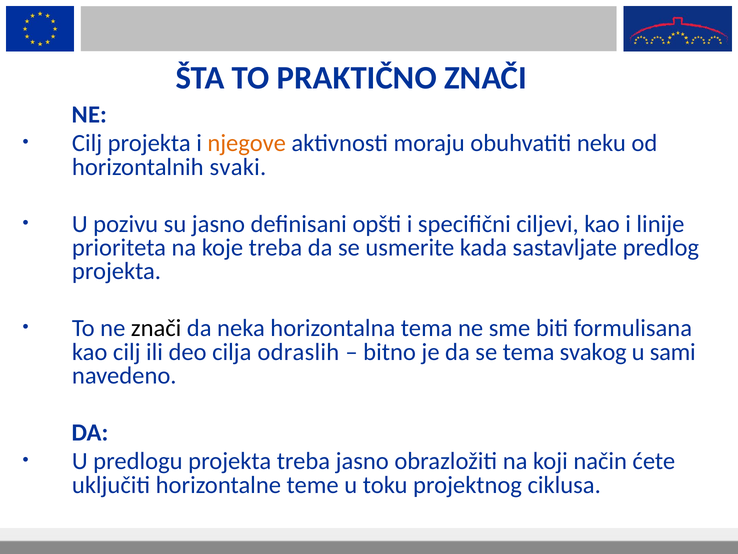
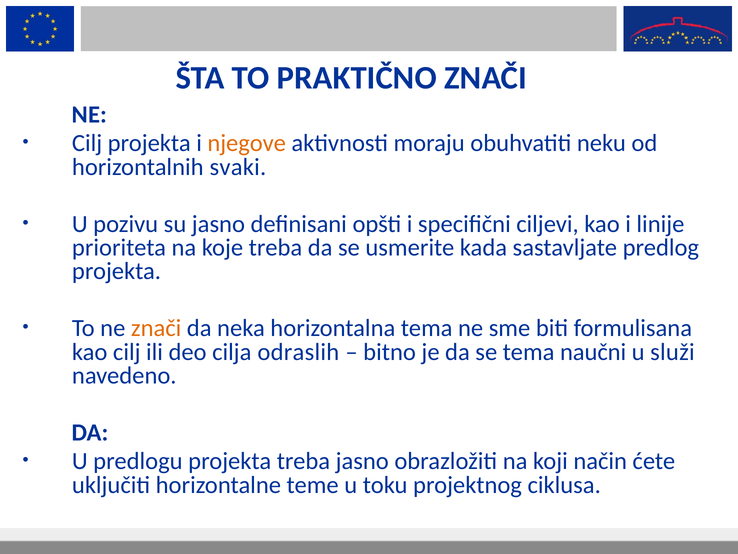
znači colour: black -> orange (156, 328)
svakog: svakog -> naučni (593, 352)
sami: sami -> služi (672, 352)
